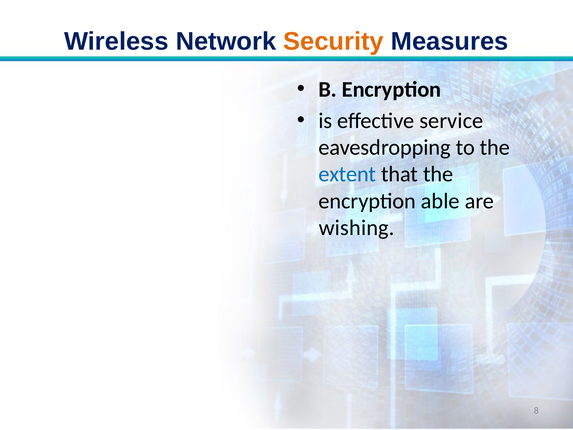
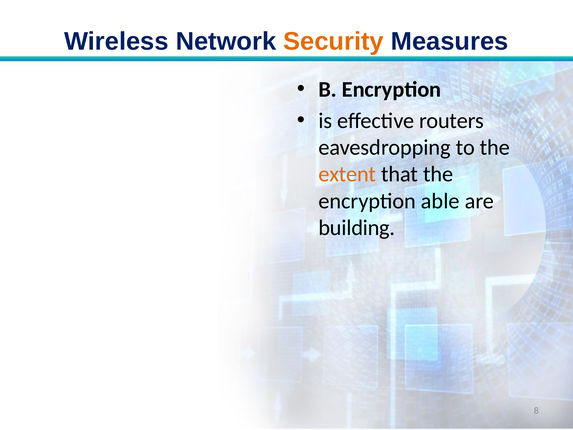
service: service -> routers (452, 121)
extent colour: blue -> orange (347, 174)
wishing: wishing -> building (357, 228)
